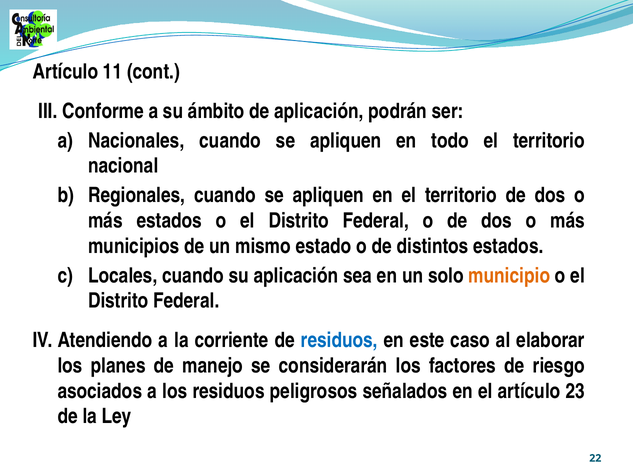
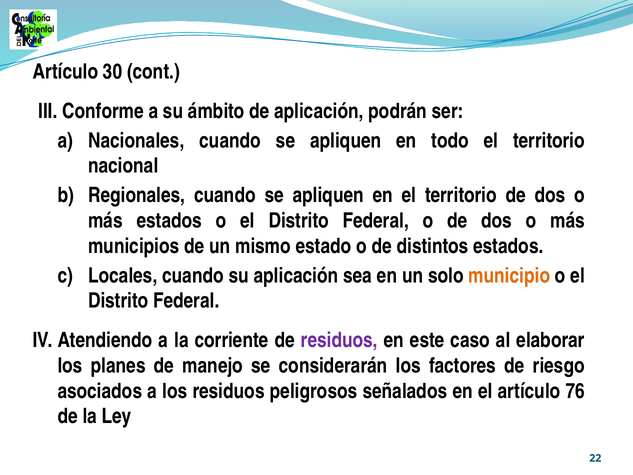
11: 11 -> 30 (113, 72)
residuos colour: blue -> purple (339, 340)
23: 23 -> 76 (575, 391)
